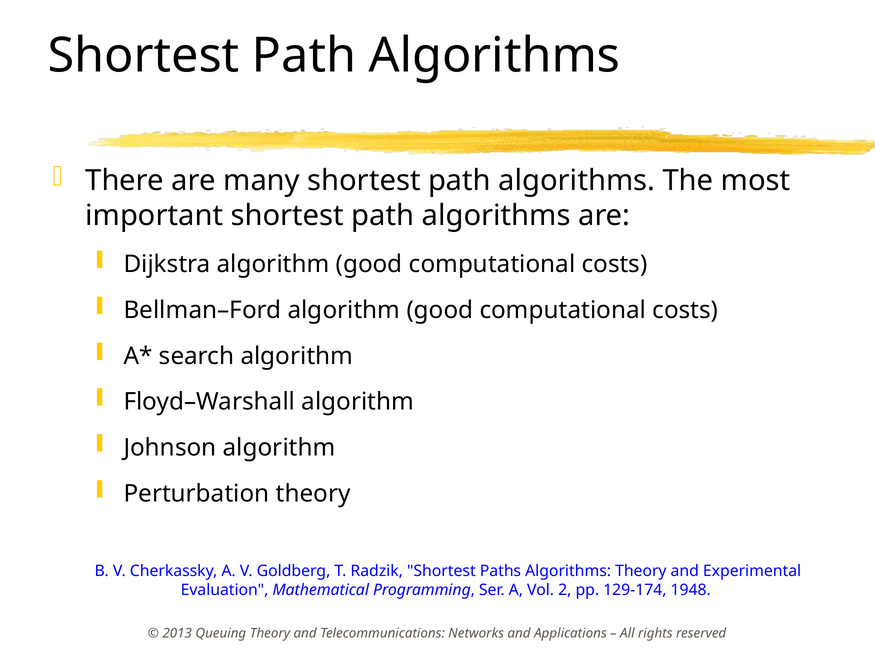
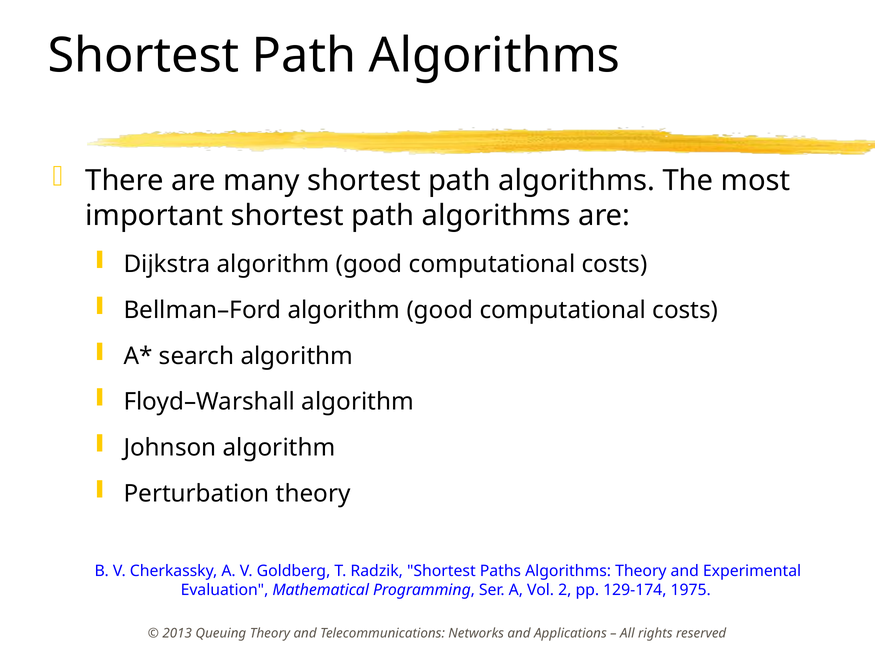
1948: 1948 -> 1975 (691, 590)
